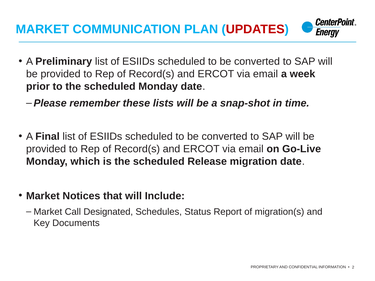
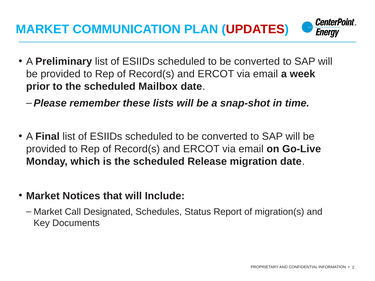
scheduled Monday: Monday -> Mailbox (158, 87)
